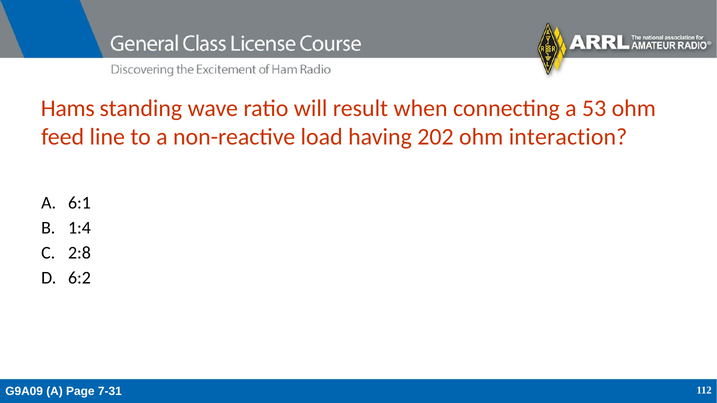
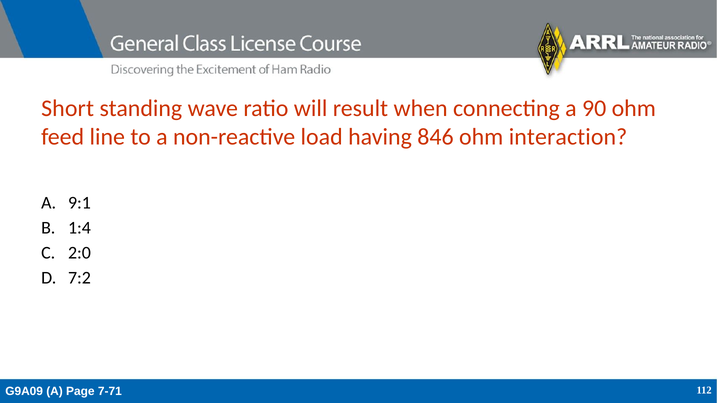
Hams: Hams -> Short (68, 108)
53: 53 -> 90 (594, 108)
202: 202 -> 846 (435, 137)
6:1: 6:1 -> 9:1 (79, 203)
2:8: 2:8 -> 2:0 (79, 253)
6:2: 6:2 -> 7:2 (79, 278)
7-31: 7-31 -> 7-71 (110, 392)
